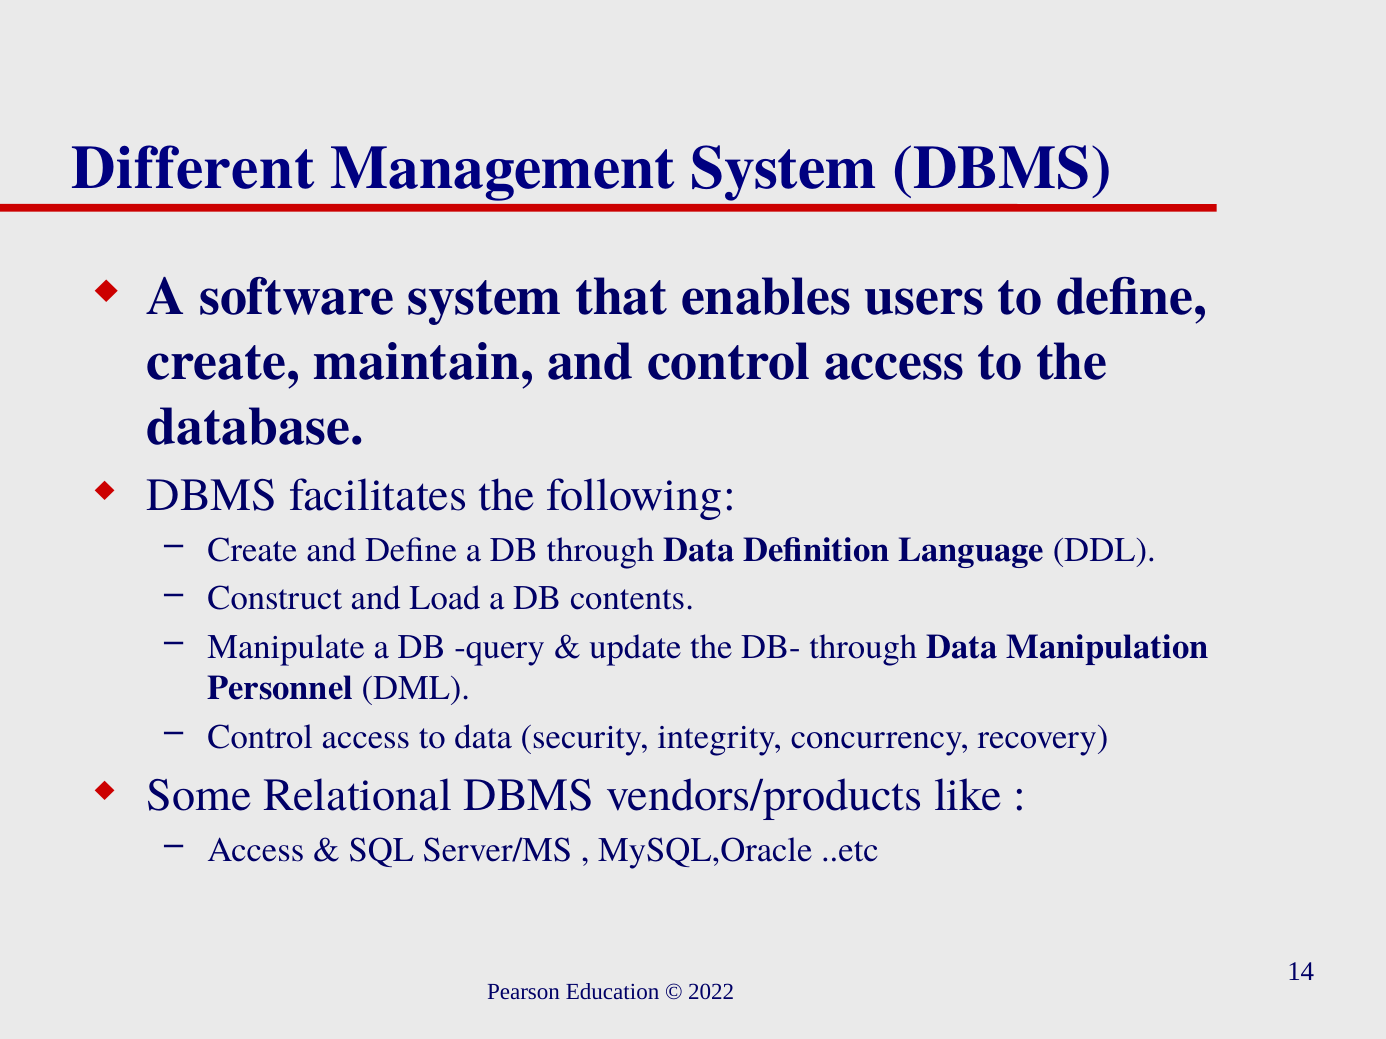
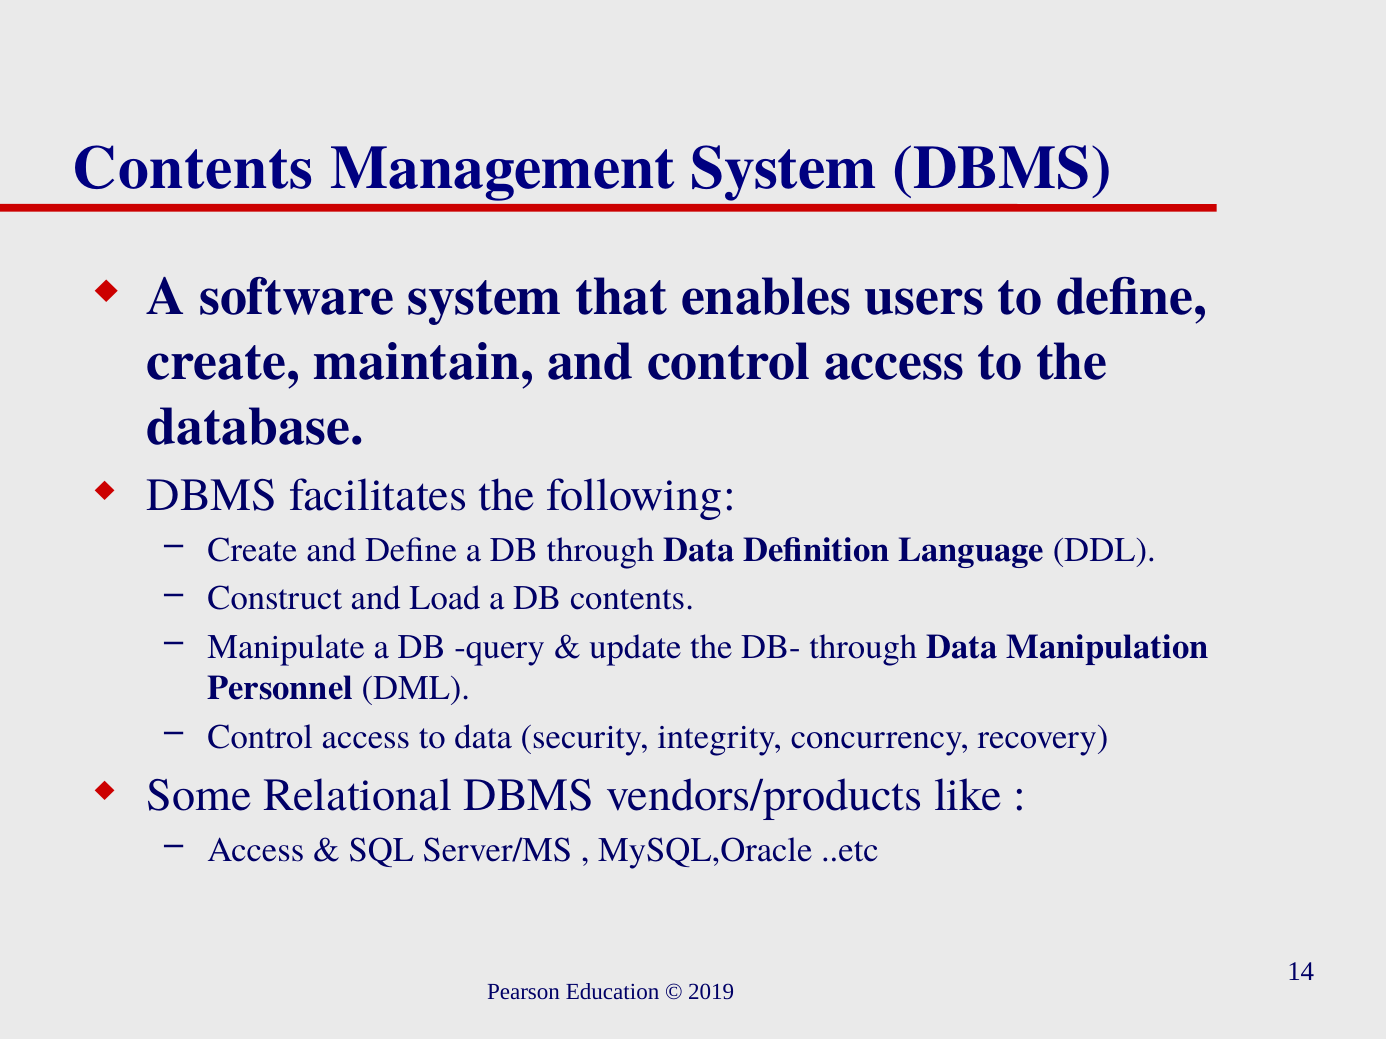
Different: Different -> Contents (193, 168)
2022: 2022 -> 2019 (711, 992)
